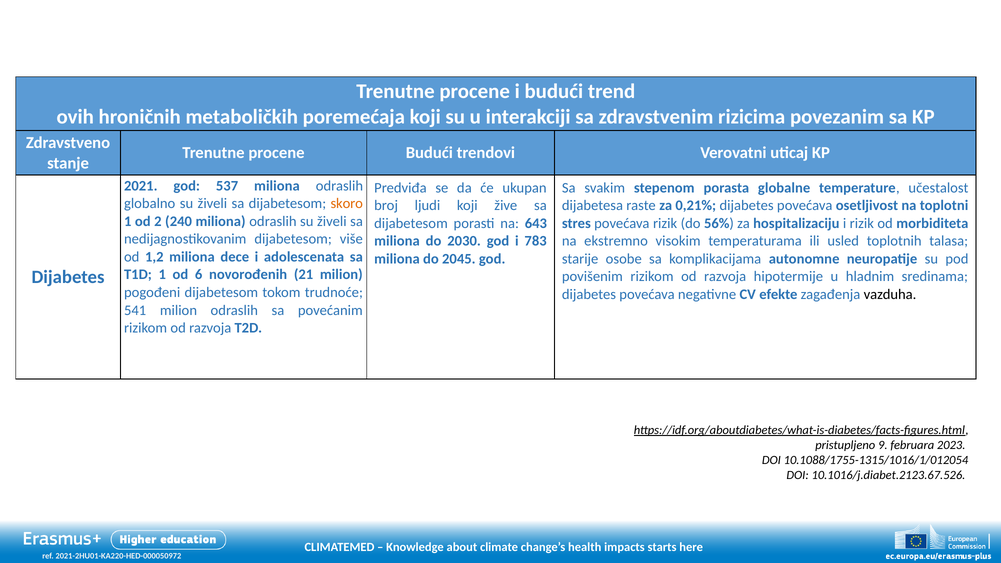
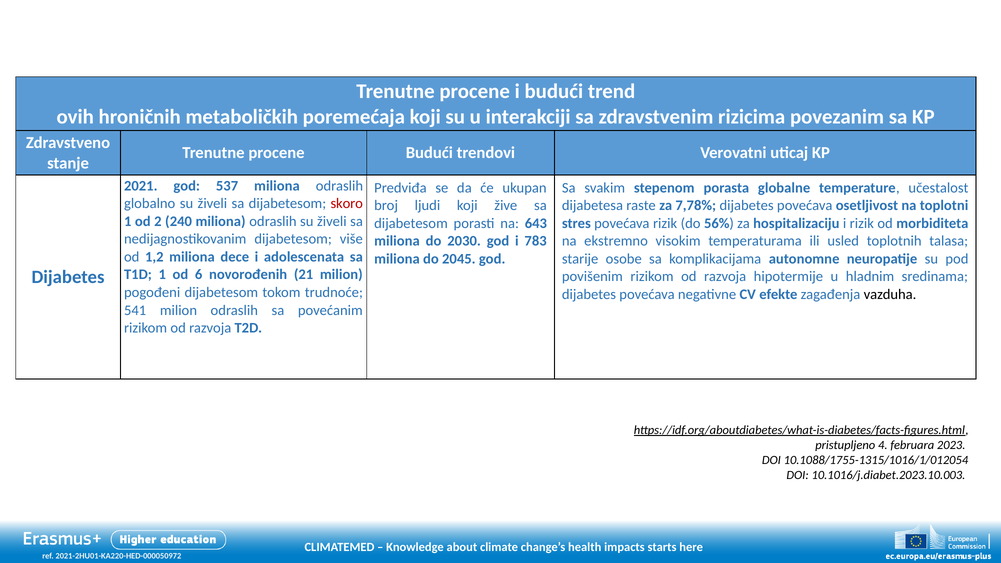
skoro colour: orange -> red (347, 204)
0,21%: 0,21% -> 7,78% (696, 206)
9: 9 -> 4 (883, 445)
10.1016/j.diabet.2123.67.526: 10.1016/j.diabet.2123.67.526 -> 10.1016/j.diabet.2023.10.003 (888, 475)
